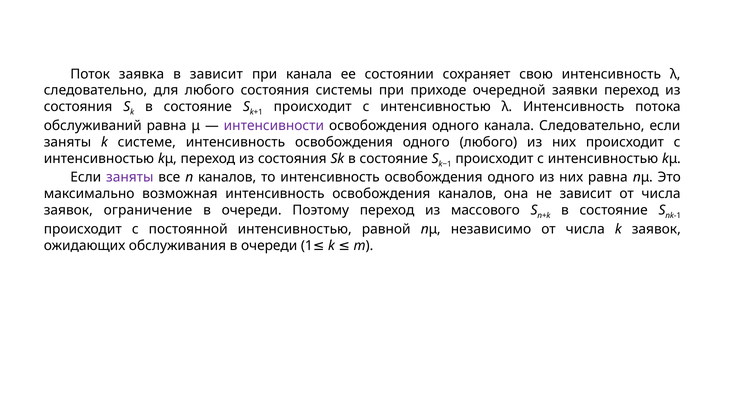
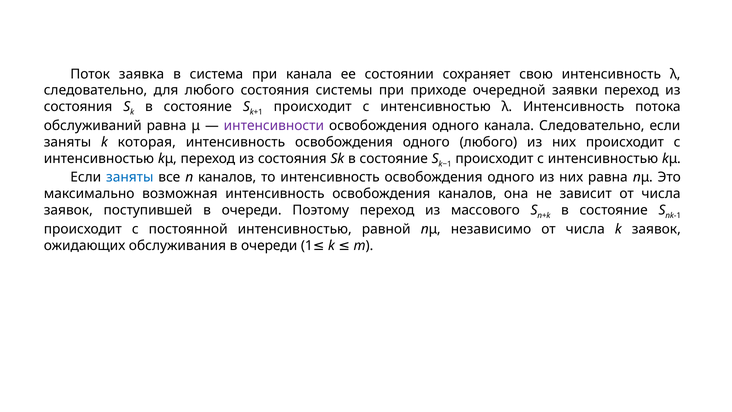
в зависит: зависит -> система (216, 74)
системе: системе -> которая (147, 142)
заняты colour: purple -> blue (130, 177)
ограничение: ограничение -> поступившей (148, 210)
